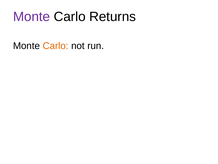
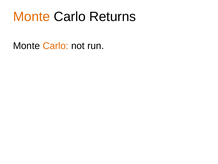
Monte colour: purple -> orange (32, 17)
